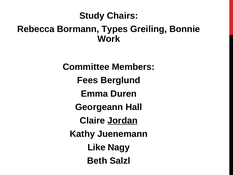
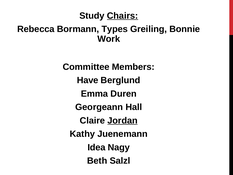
Chairs underline: none -> present (123, 16)
Fees: Fees -> Have (88, 80)
Like: Like -> Idea (96, 147)
